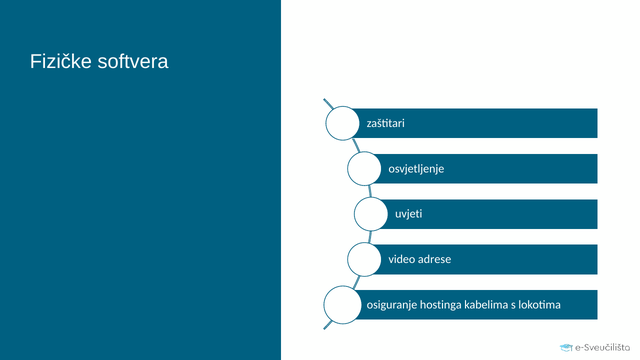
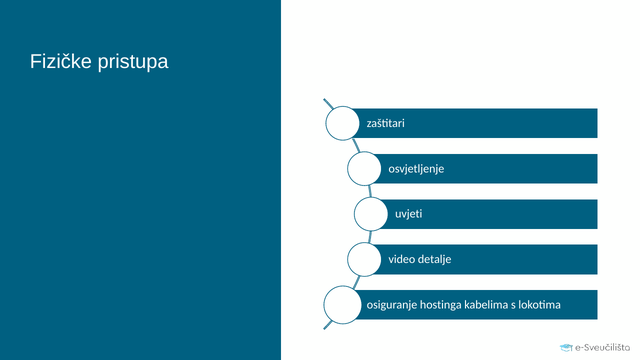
softvera: softvera -> pristupa (133, 62)
adrese: adrese -> detalje (435, 259)
